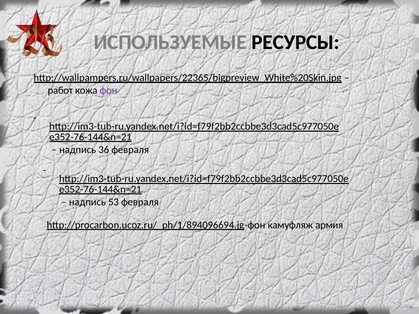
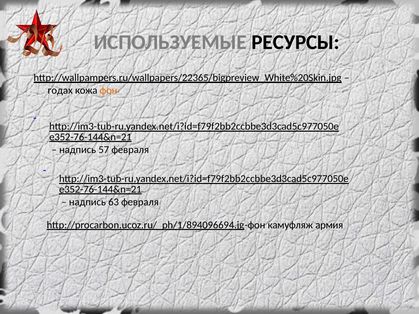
работ: работ -> годах (60, 91)
фон colour: purple -> orange (109, 91)
36: 36 -> 57 (104, 150)
53: 53 -> 63 (114, 202)
